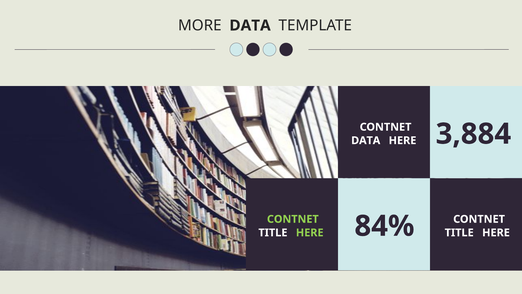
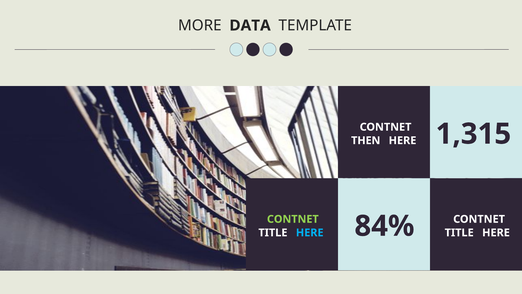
3,884: 3,884 -> 1,315 (473, 134)
DATA: DATA -> THEN (366, 140)
HERE colour: light green -> light blue (310, 232)
